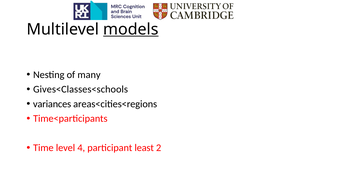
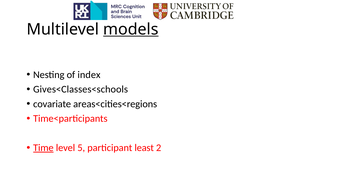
many: many -> index (89, 75)
variances: variances -> covariate (52, 104)
Time underline: none -> present (43, 148)
4: 4 -> 5 (81, 148)
